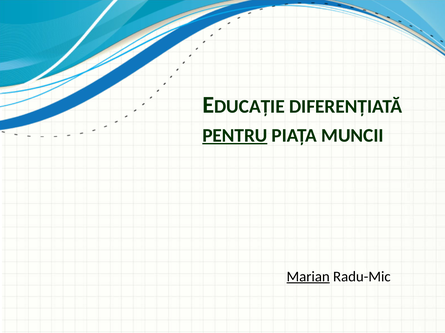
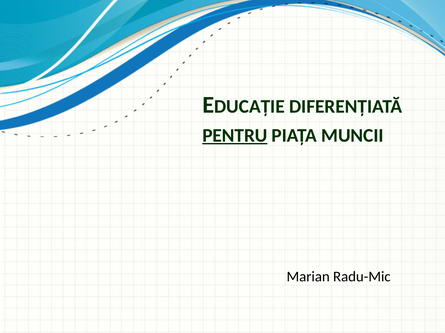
Marian underline: present -> none (308, 277)
